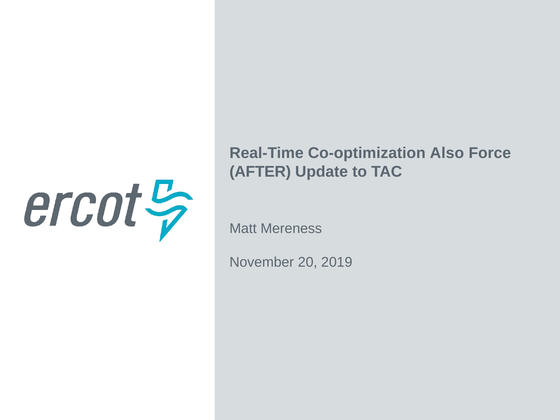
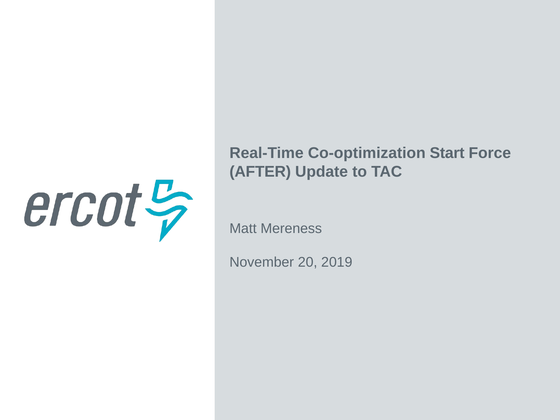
Also: Also -> Start (447, 153)
